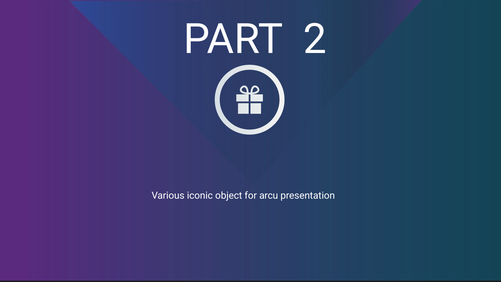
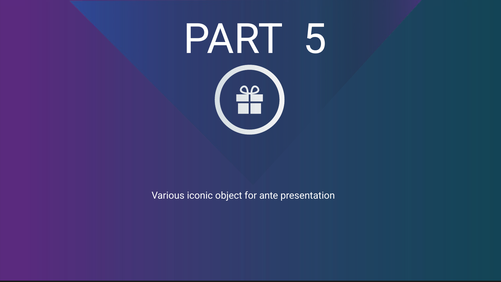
2: 2 -> 5 (315, 40)
arcu: arcu -> ante (269, 195)
